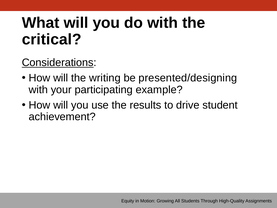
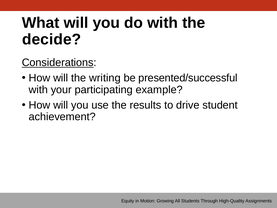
critical: critical -> decide (52, 39)
presented/designing: presented/designing -> presented/successful (188, 78)
